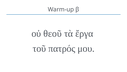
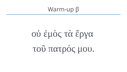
θεοῦ: θεοῦ -> ἐμὸς (53, 33)
